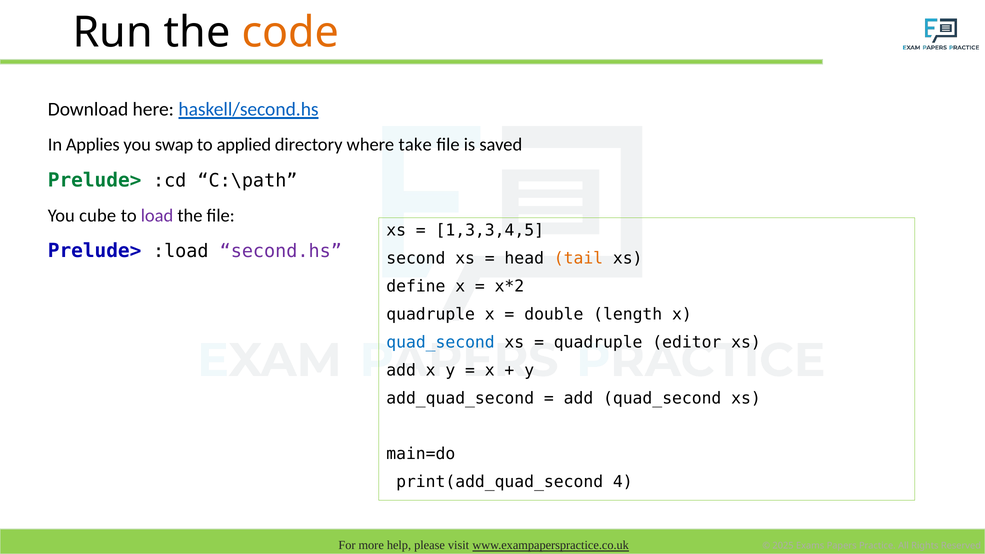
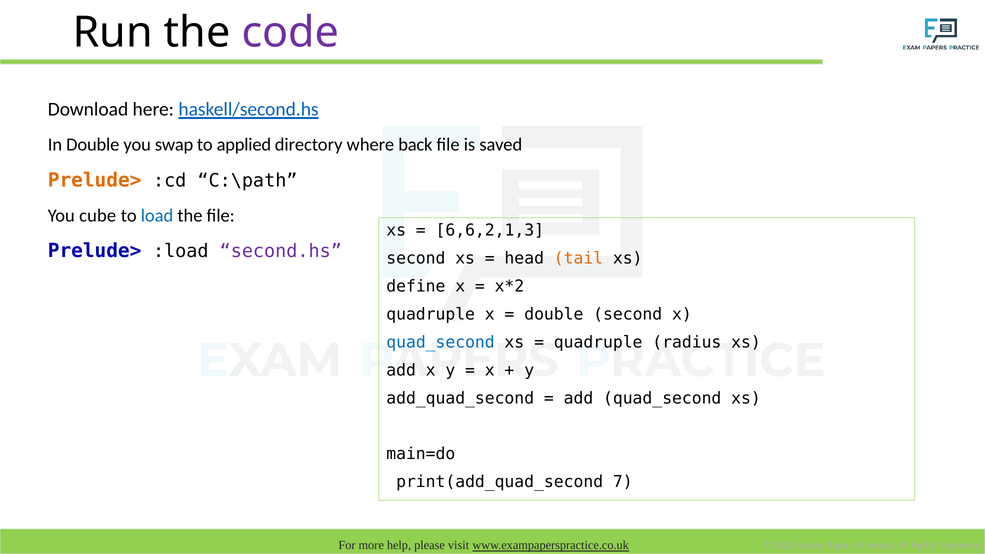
code colour: orange -> purple (290, 32)
In Applies: Applies -> Double (93, 145)
take: take -> back (415, 145)
Prelude> colour: green -> orange (95, 180)
load colour: purple -> blue (157, 216)
1,3,3,4,5: 1,3,3,4,5 -> 6,6,2,1,3 (490, 230)
double length: length -> second (628, 314)
editor: editor -> radius (687, 342)
4: 4 -> 7 (623, 482)
